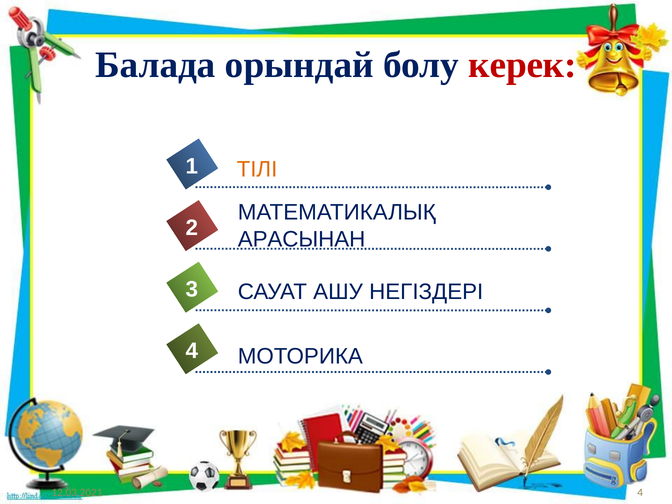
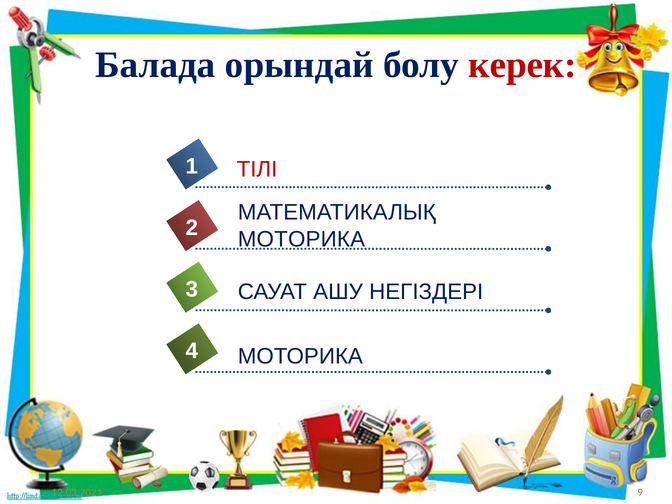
ТІЛІ colour: orange -> red (257, 170)
АРАСЫНАН: АРАСЫНАН -> МОТОРИКА (301, 239)
4: 4 -> 9 (640, 492)
